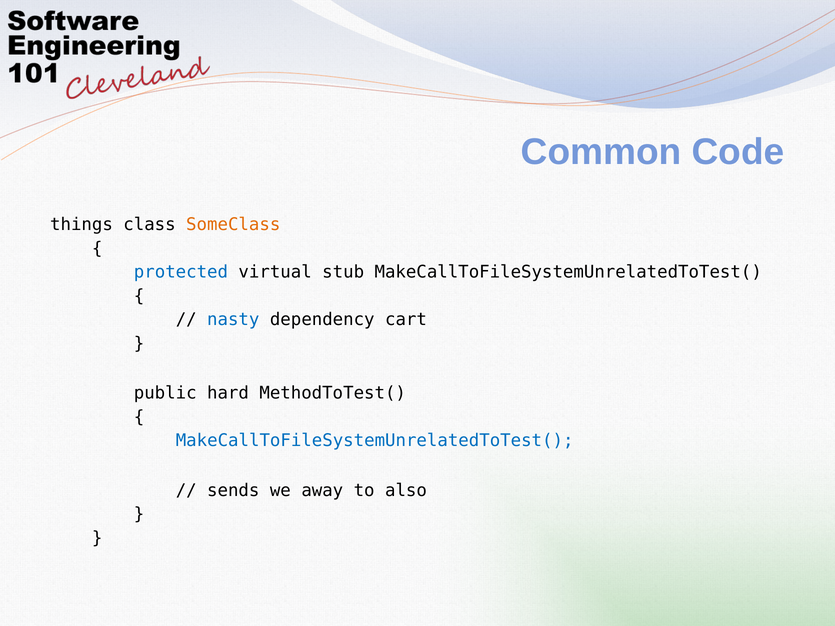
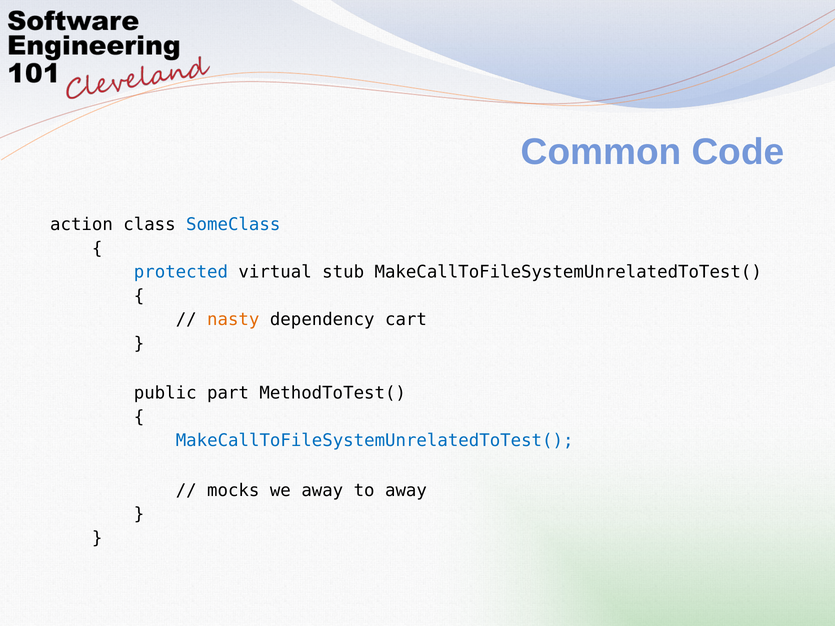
things: things -> action (81, 225)
SomeClass colour: orange -> blue (233, 225)
nasty colour: blue -> orange (233, 320)
hard: hard -> part (228, 393)
sends: sends -> mocks (233, 491)
to also: also -> away (406, 491)
